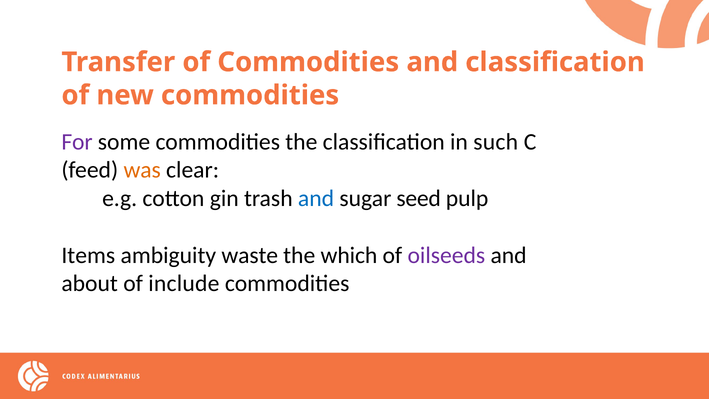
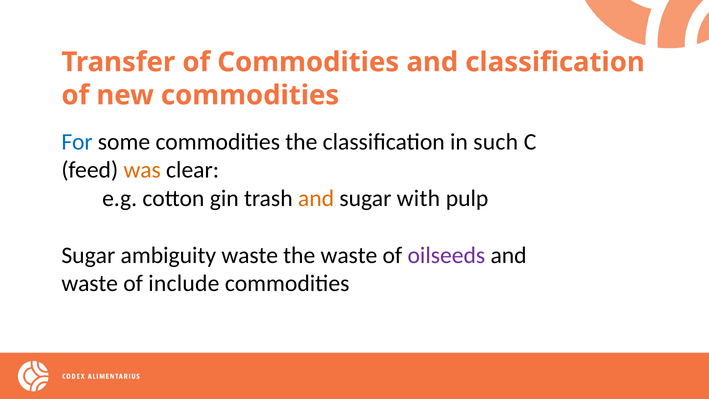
For colour: purple -> blue (77, 142)
and colour: blue -> orange (316, 198)
seed: seed -> with (418, 198)
Items: Items -> Sugar (88, 255)
the which: which -> waste (349, 255)
about: about -> waste (90, 283)
